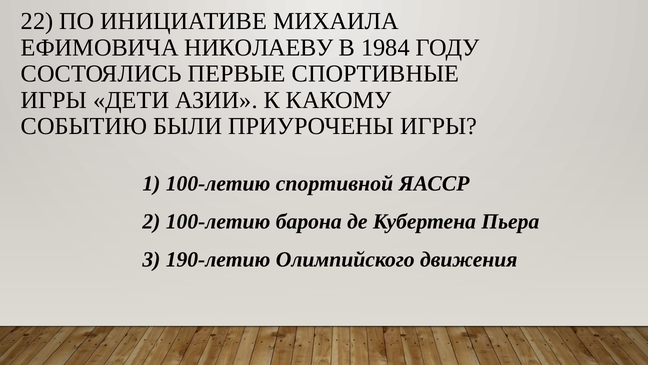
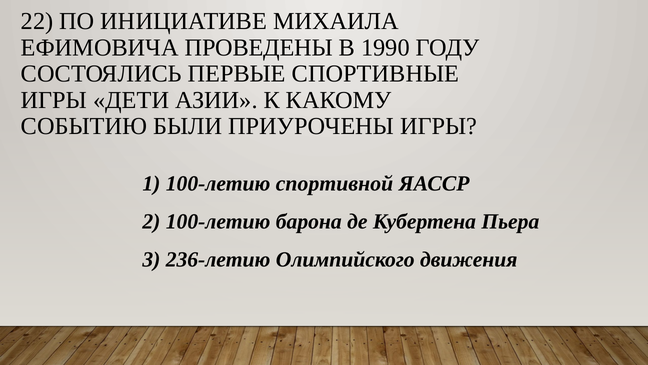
НИКОЛАЕВУ: НИКОЛАЕВУ -> ПРОВЕДЕНЫ (259, 47)
1984: 1984 -> 1990 (385, 47)
190-летию: 190-летию -> 236-летию (218, 259)
